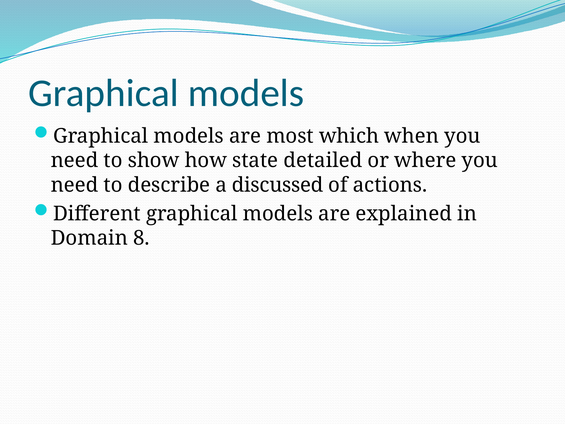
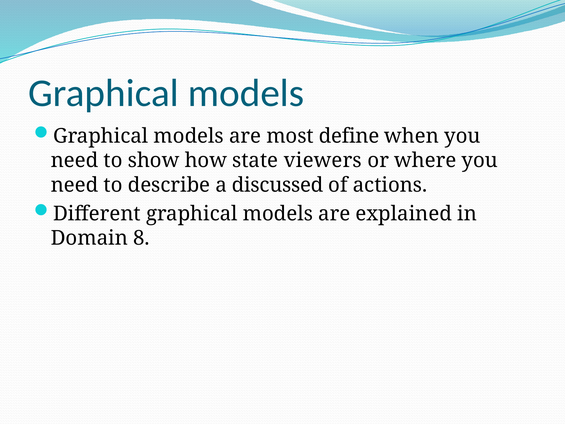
which: which -> define (349, 136)
detailed: detailed -> viewers (323, 161)
